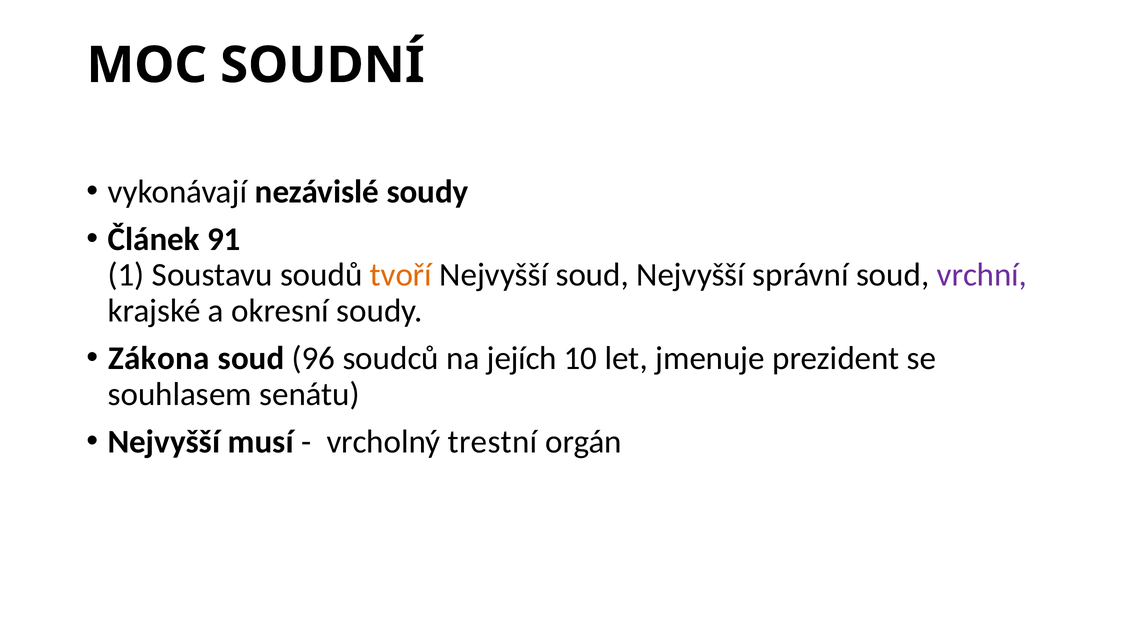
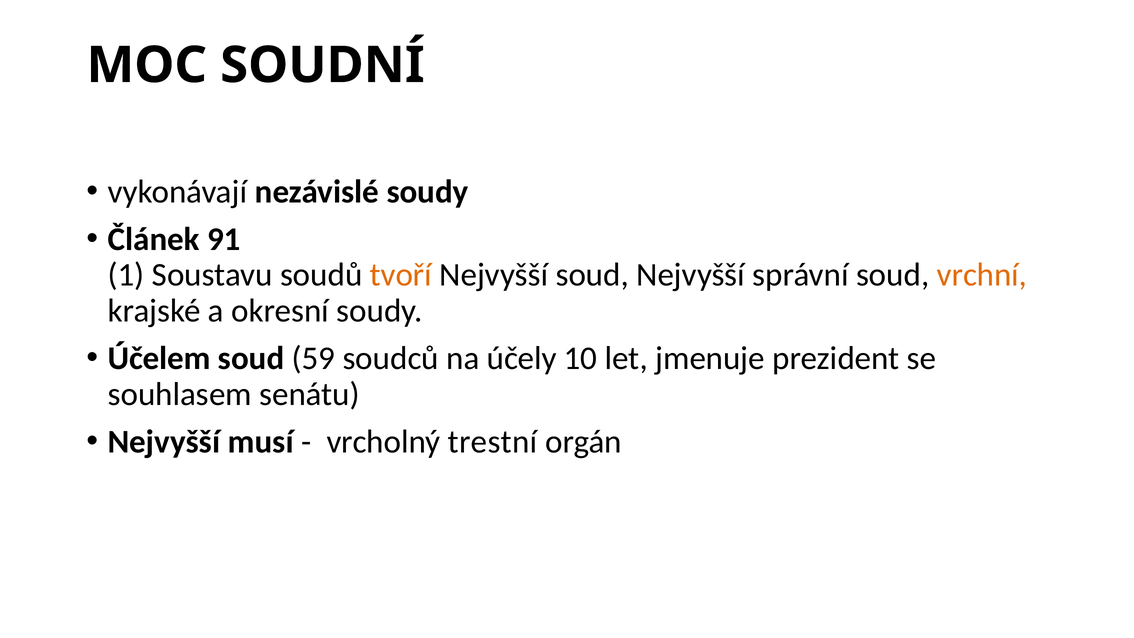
vrchní colour: purple -> orange (982, 275)
Zákona: Zákona -> Účelem (159, 358)
96: 96 -> 59 (313, 358)
jejích: jejích -> účely (522, 358)
